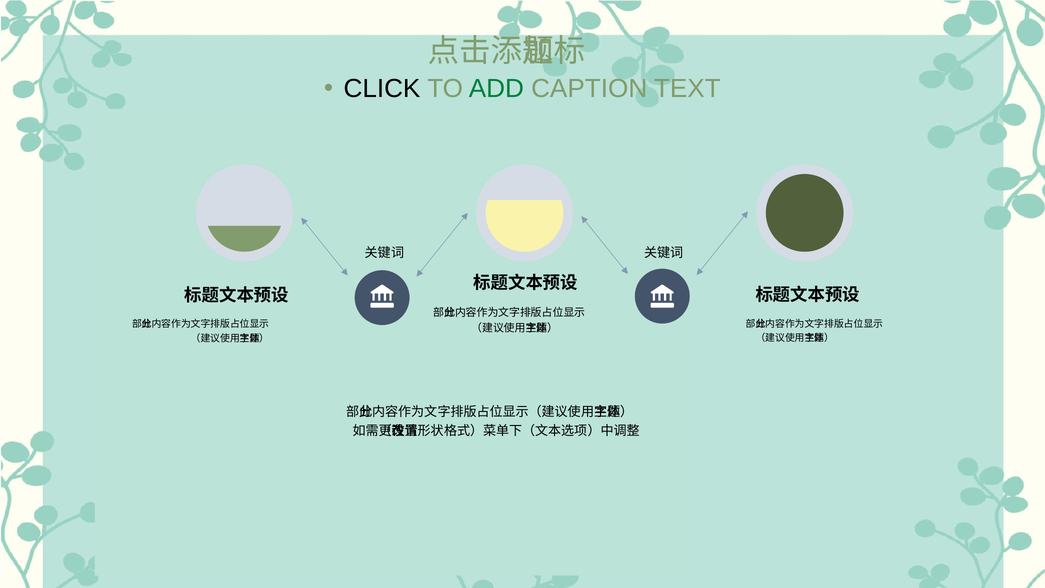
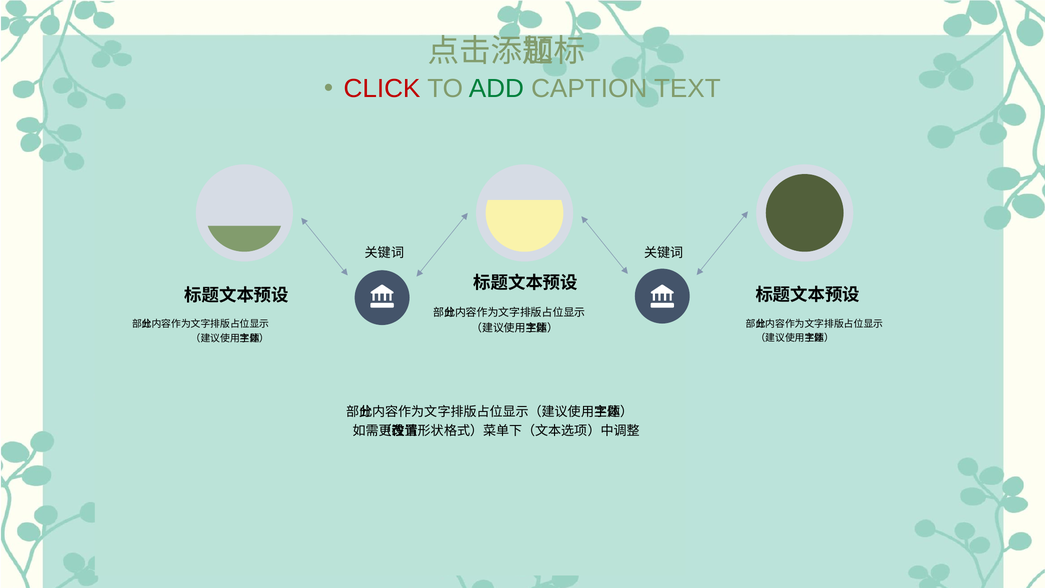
CLICK colour: black -> red (382, 89)
